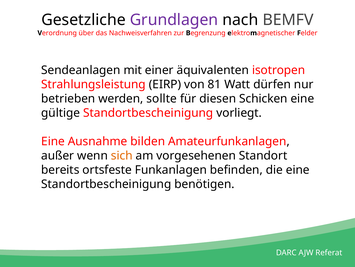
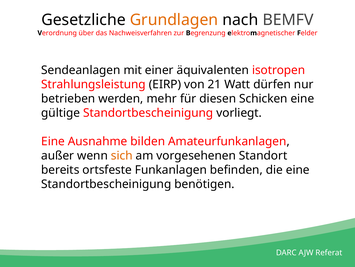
Grundlagen colour: purple -> orange (174, 20)
81: 81 -> 21 (214, 84)
sollte: sollte -> mehr (162, 98)
